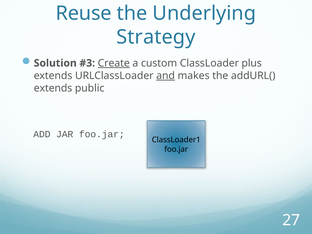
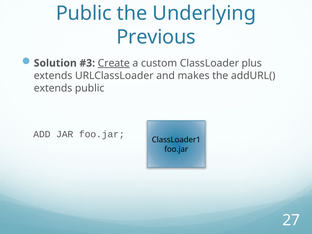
Reuse: Reuse -> Public (84, 13)
Strategy: Strategy -> Previous (156, 37)
and underline: present -> none (166, 76)
